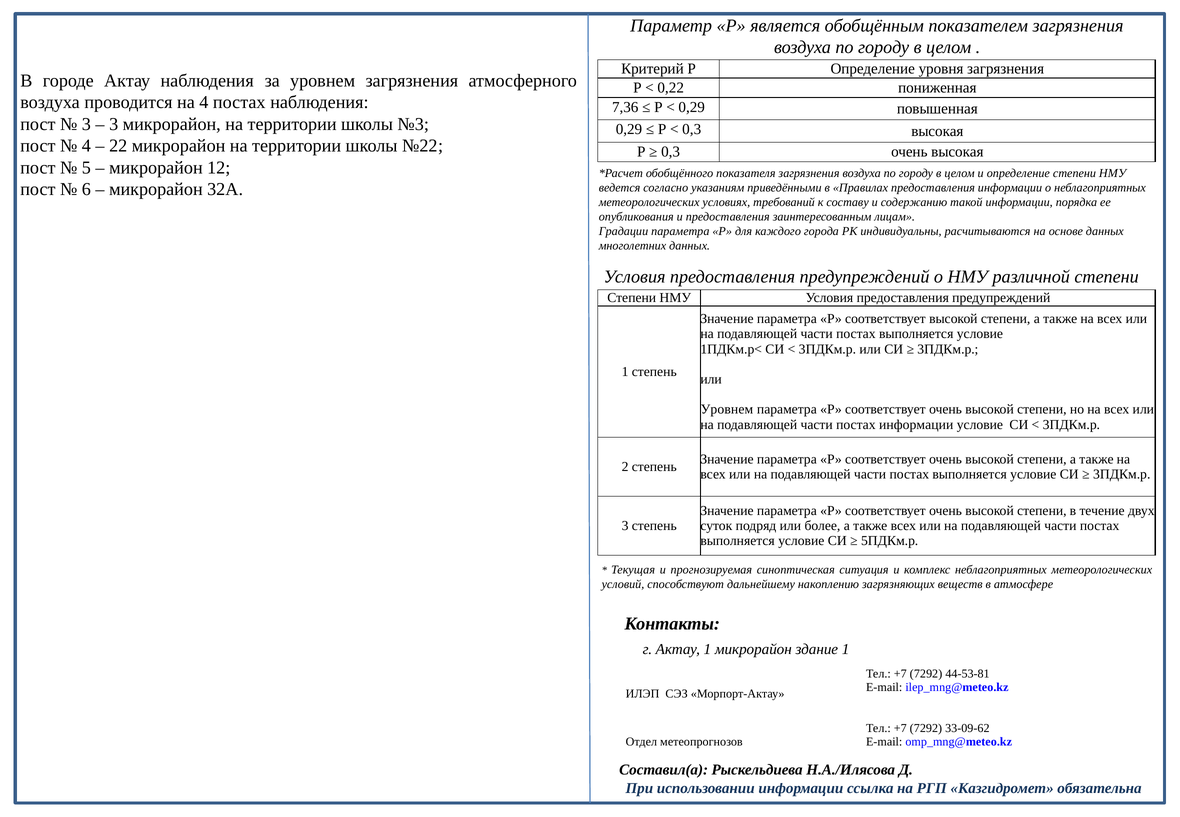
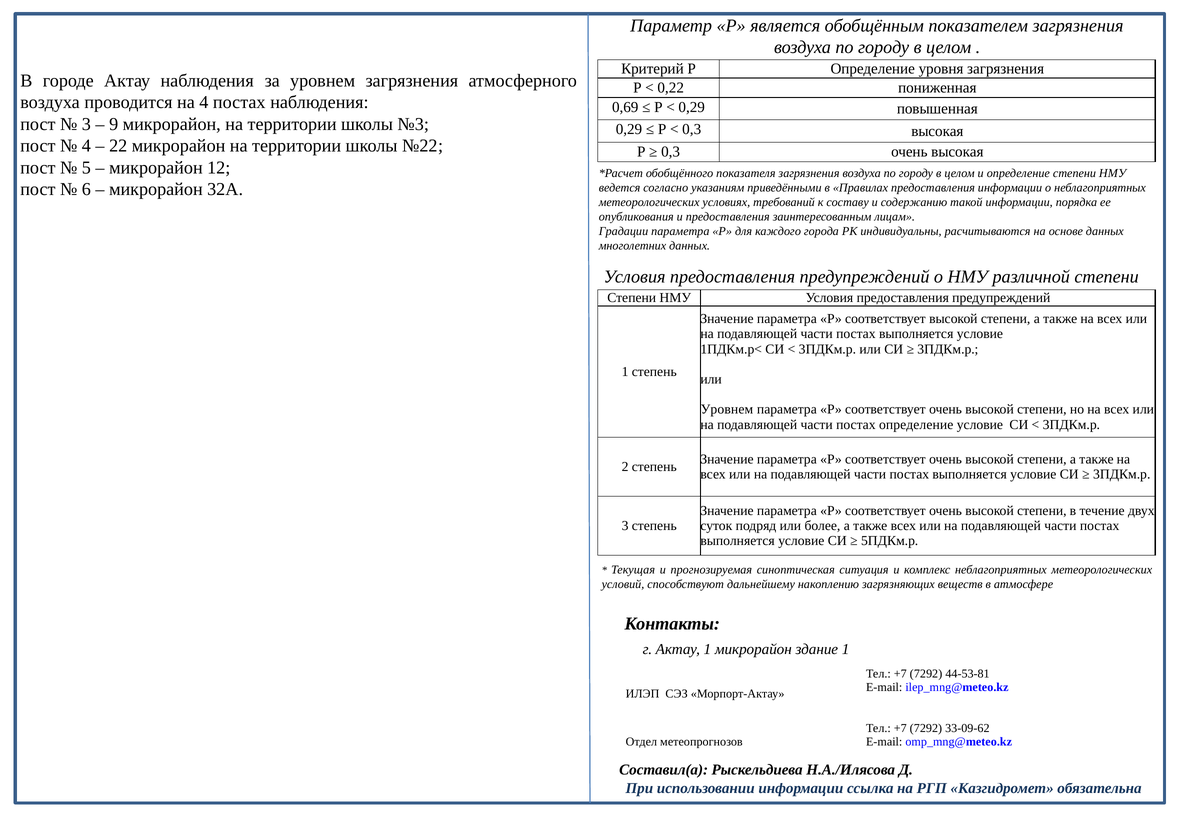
7,36: 7,36 -> 0,69 (625, 107)
3: 3 -> 9 (114, 124)
постах информации: информации -> определение (916, 424)
